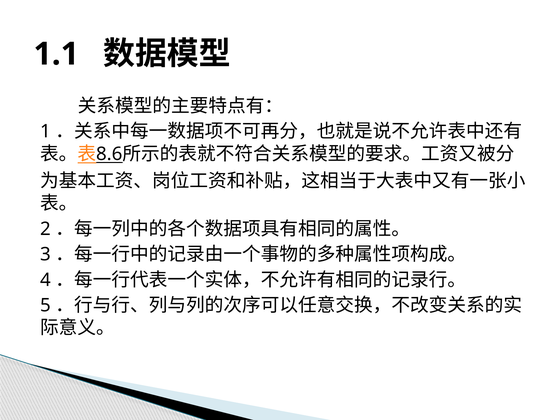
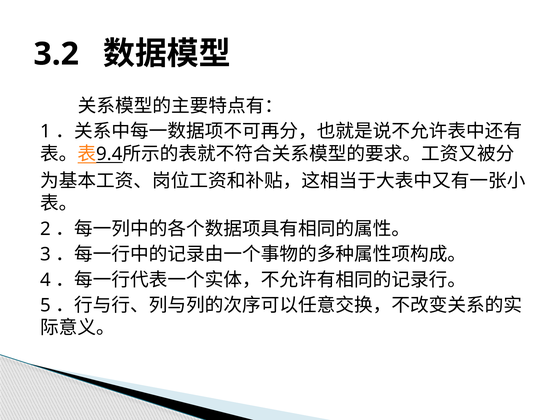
1.1: 1.1 -> 3.2 (56, 54)
8.6: 8.6 -> 9.4 (109, 154)
